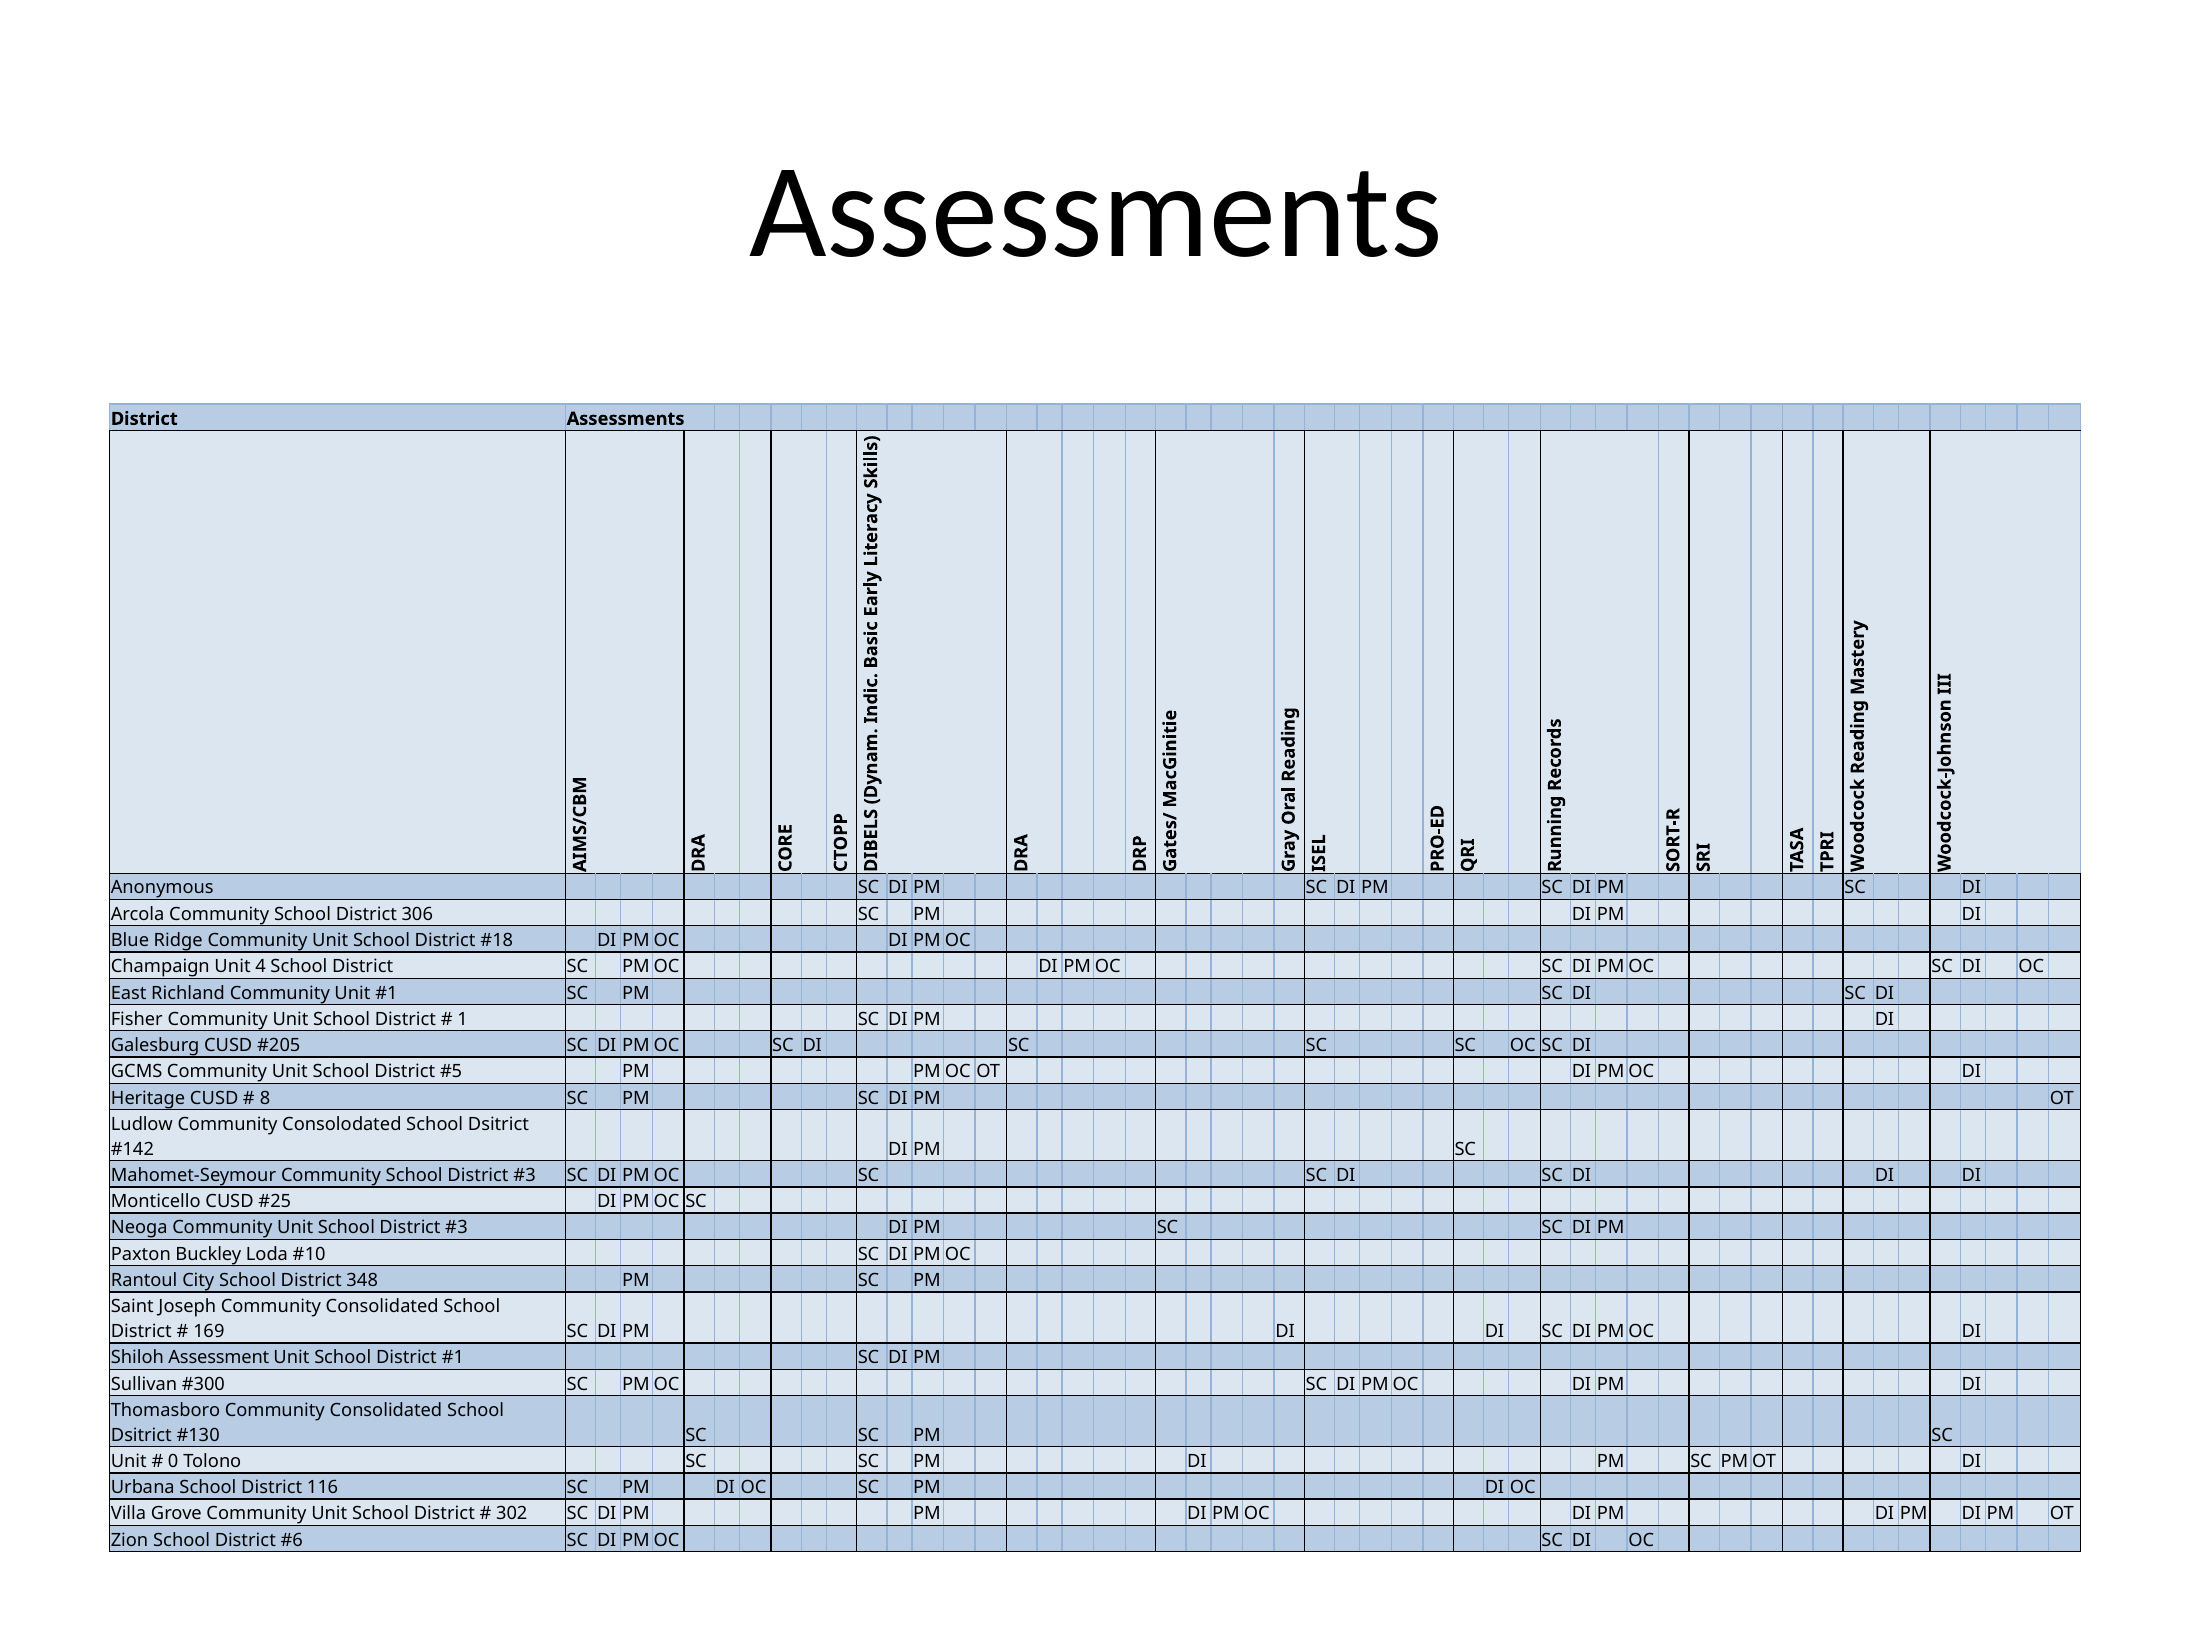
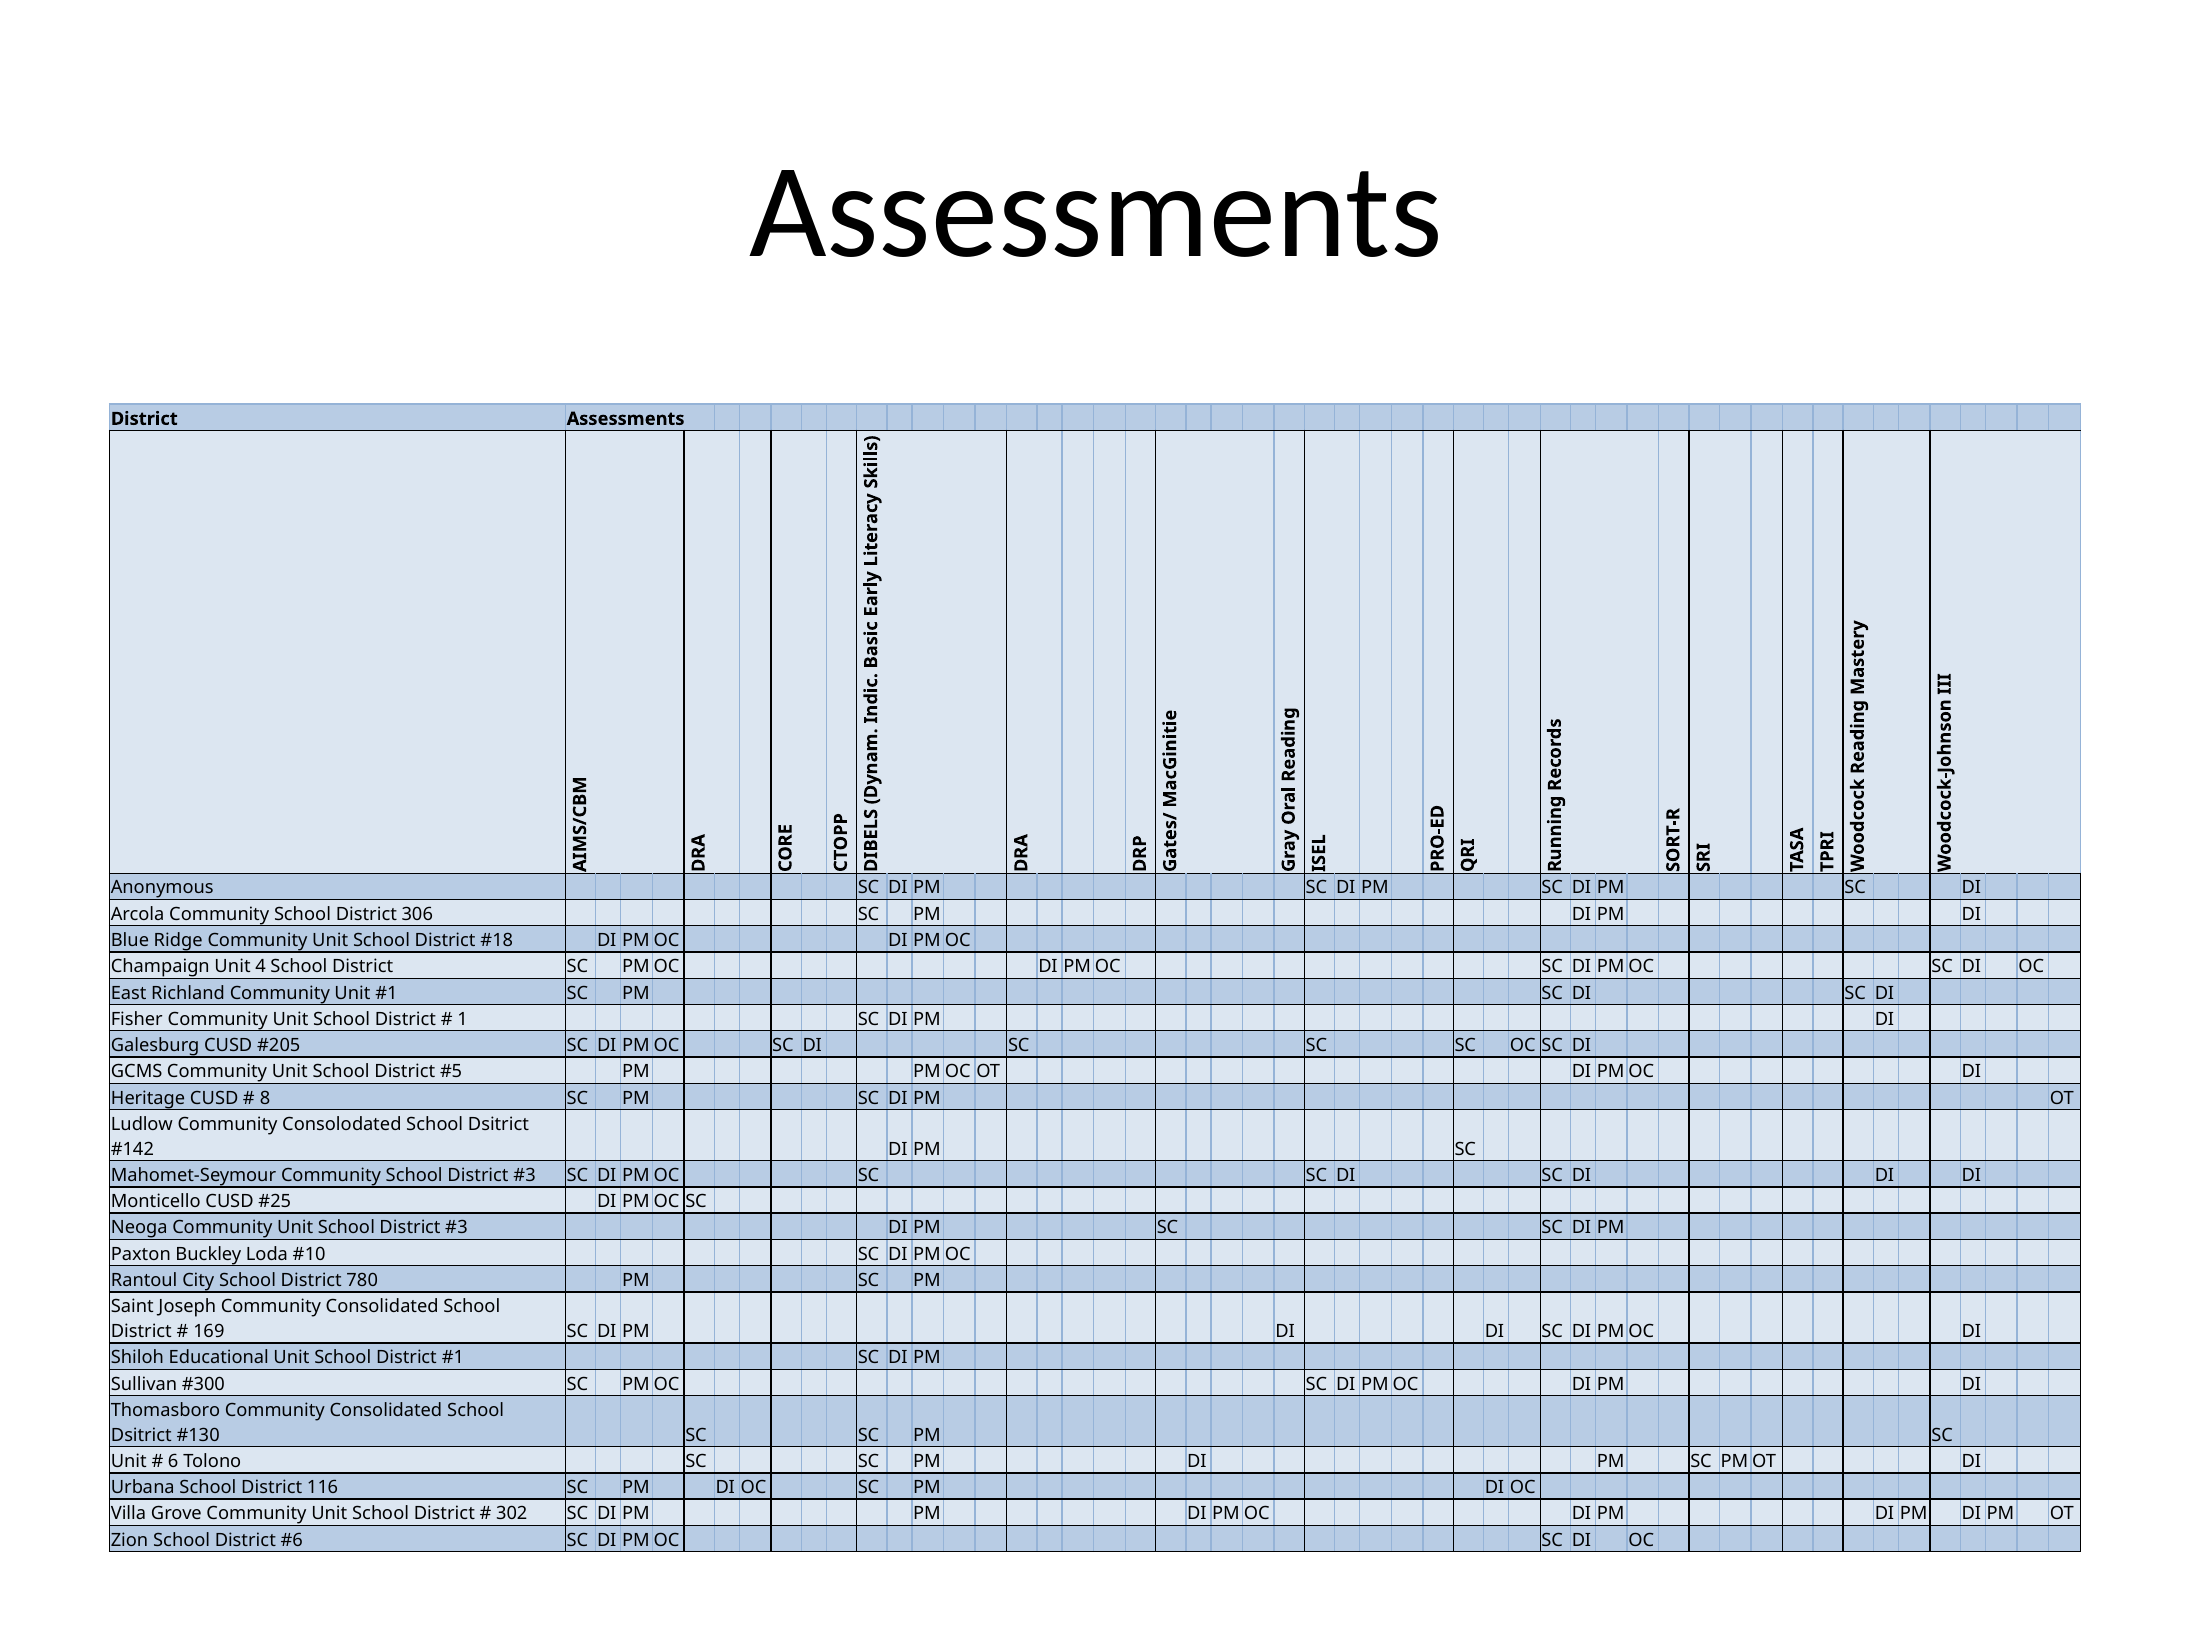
348: 348 -> 780 (362, 1280)
Assessment: Assessment -> Educational (219, 1358)
0: 0 -> 6 (173, 1461)
